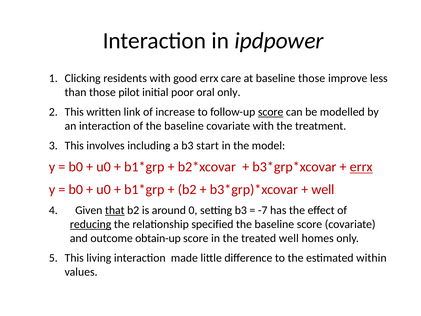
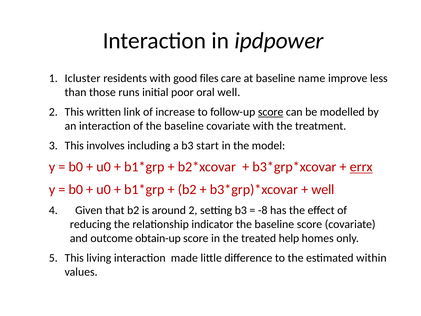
Clicking: Clicking -> Icluster (83, 78)
good errx: errx -> files (209, 78)
baseline those: those -> name (312, 78)
pilot: pilot -> runs (129, 92)
oral only: only -> well (229, 92)
that underline: present -> none (115, 210)
around 0: 0 -> 2 (193, 210)
-7: -7 -> -8 (263, 210)
reducing underline: present -> none (91, 224)
specified: specified -> indicator (212, 224)
treated well: well -> help (289, 238)
